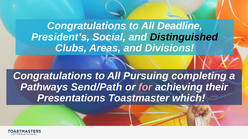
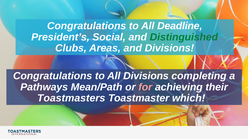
Distinguished colour: black -> green (184, 37)
All Pursuing: Pursuing -> Divisions (146, 76)
Send/Path: Send/Path -> Mean/Path (97, 87)
Presentations: Presentations -> Toastmasters (71, 98)
